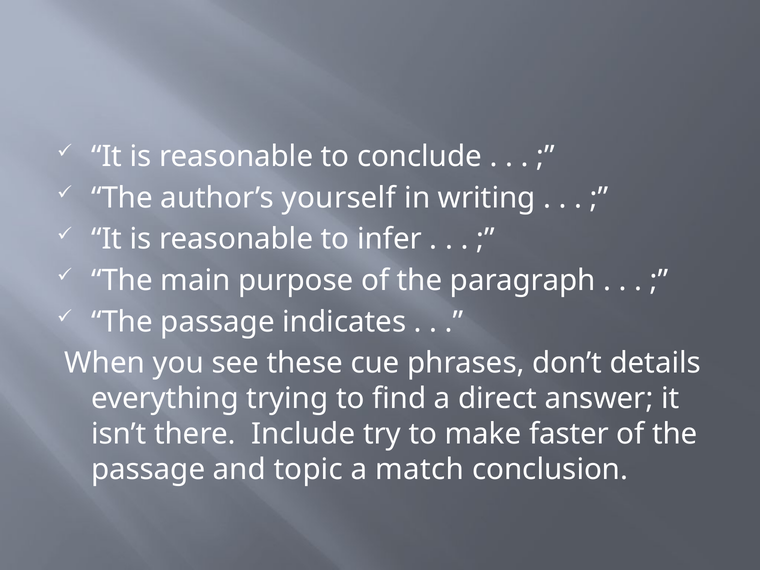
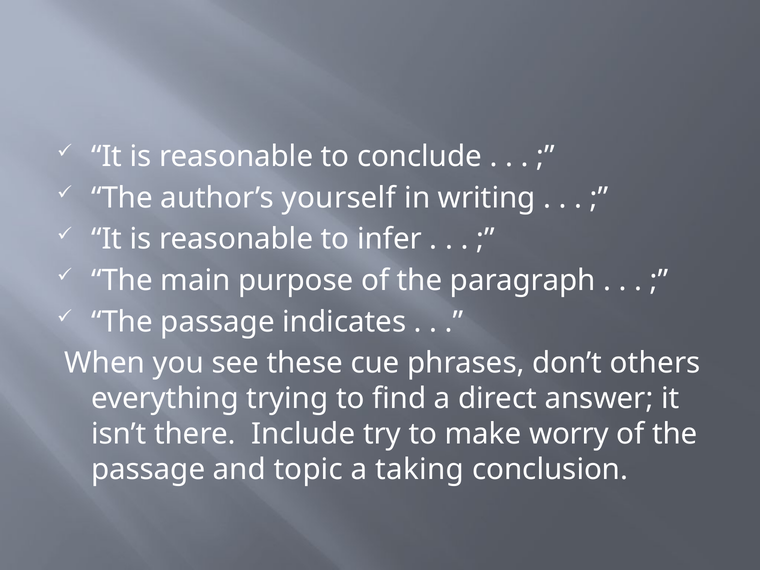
details: details -> others (655, 363)
faster: faster -> worry (569, 434)
match: match -> taking (420, 469)
